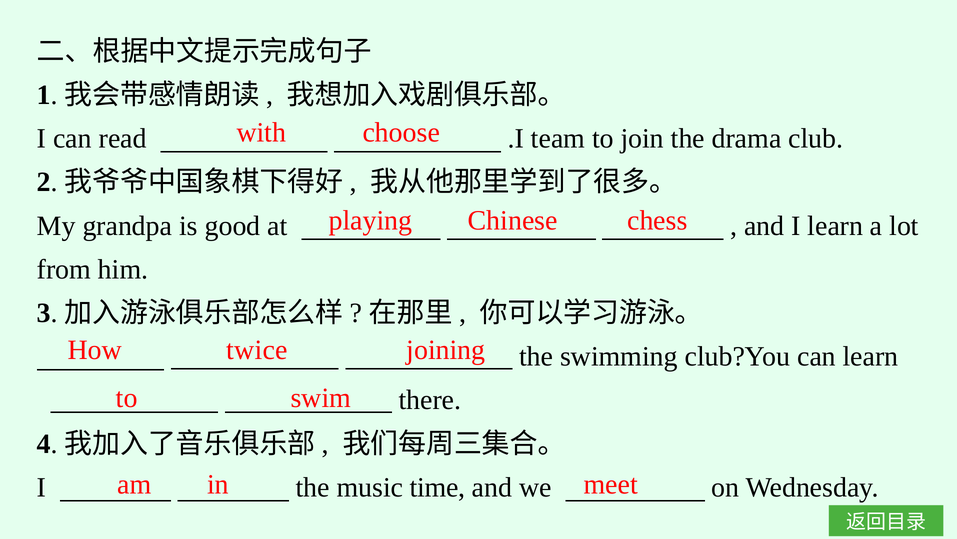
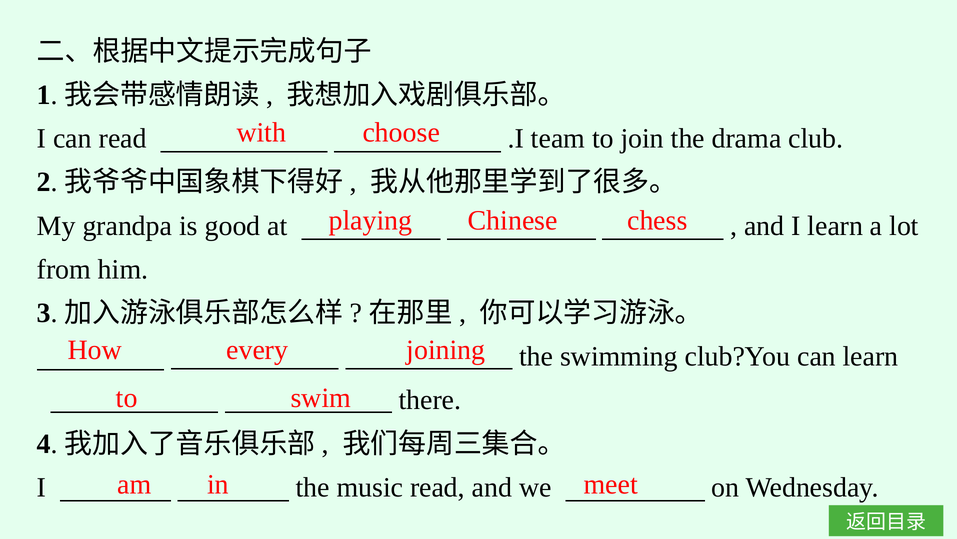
twice: twice -> every (257, 350)
music time: time -> read (437, 487)
